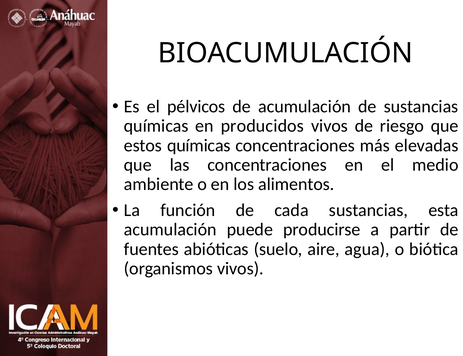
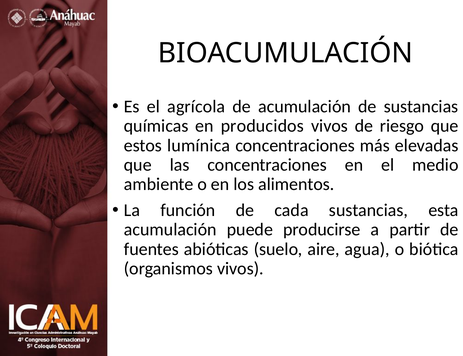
pélvicos: pélvicos -> agrícola (196, 106)
estos químicas: químicas -> lumínica (199, 145)
